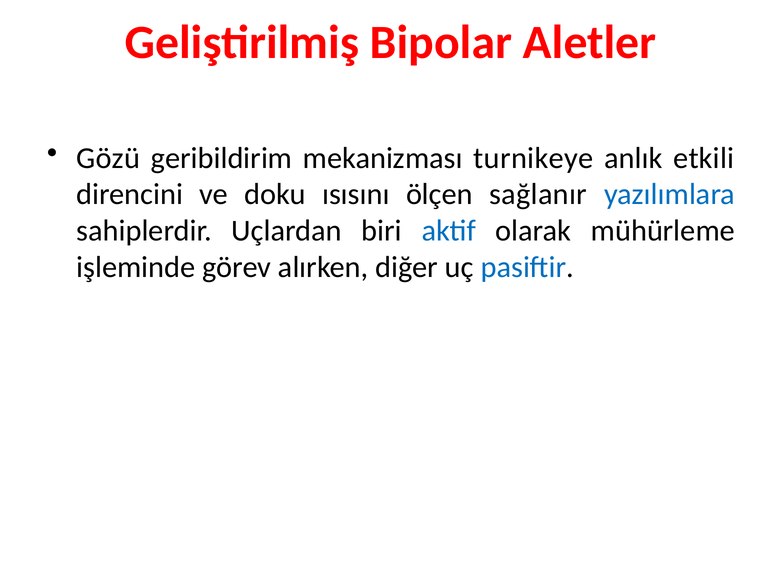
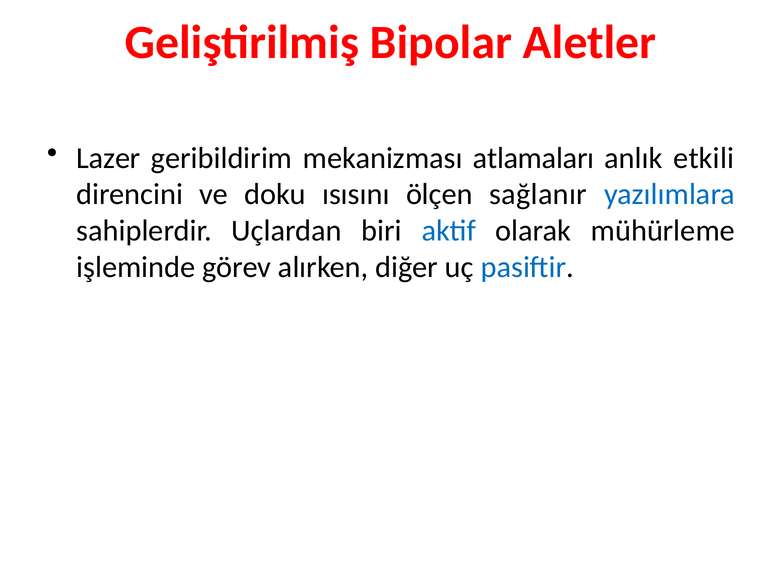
Gözü: Gözü -> Lazer (108, 158)
turnikeye: turnikeye -> atlamaları (534, 158)
